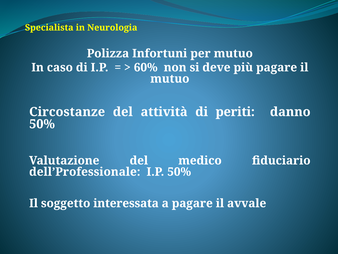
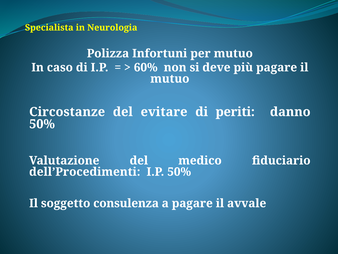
attività: attività -> evitare (164, 112)
dell’Professionale: dell’Professionale -> dell’Procedimenti (85, 172)
interessata: interessata -> consulenza (126, 203)
